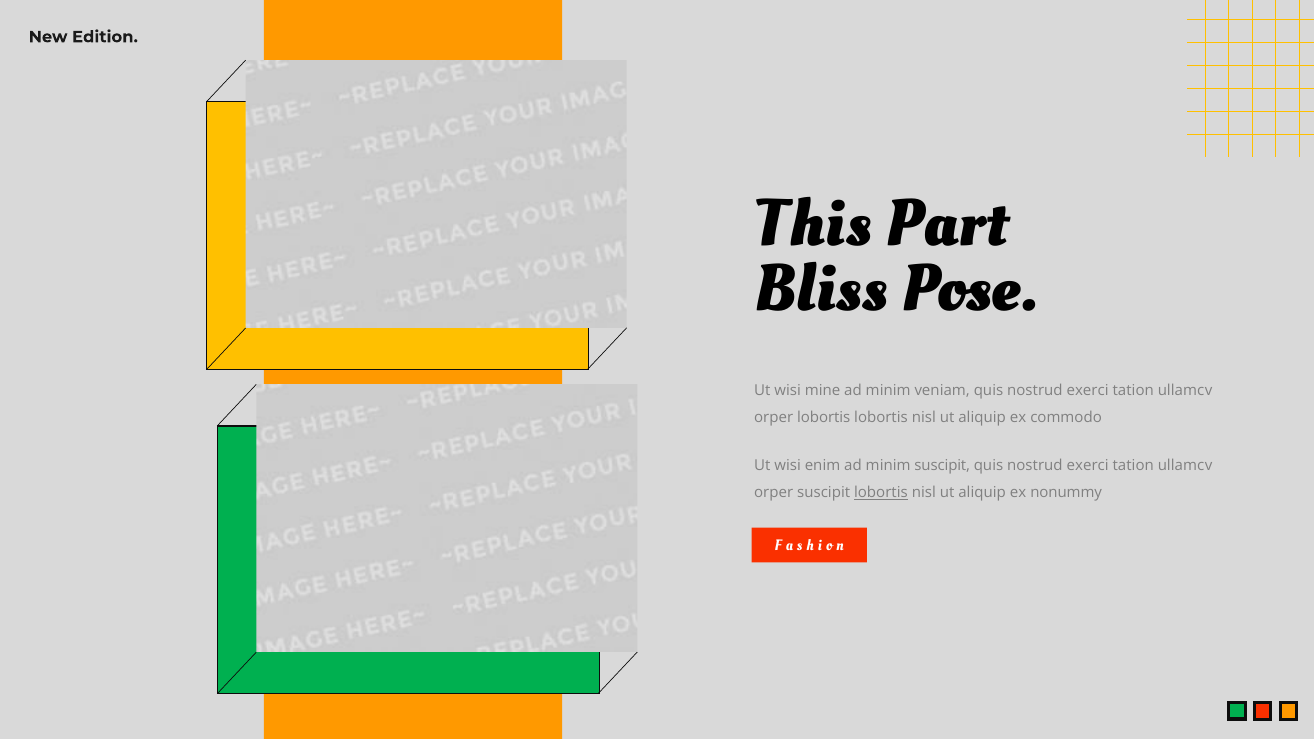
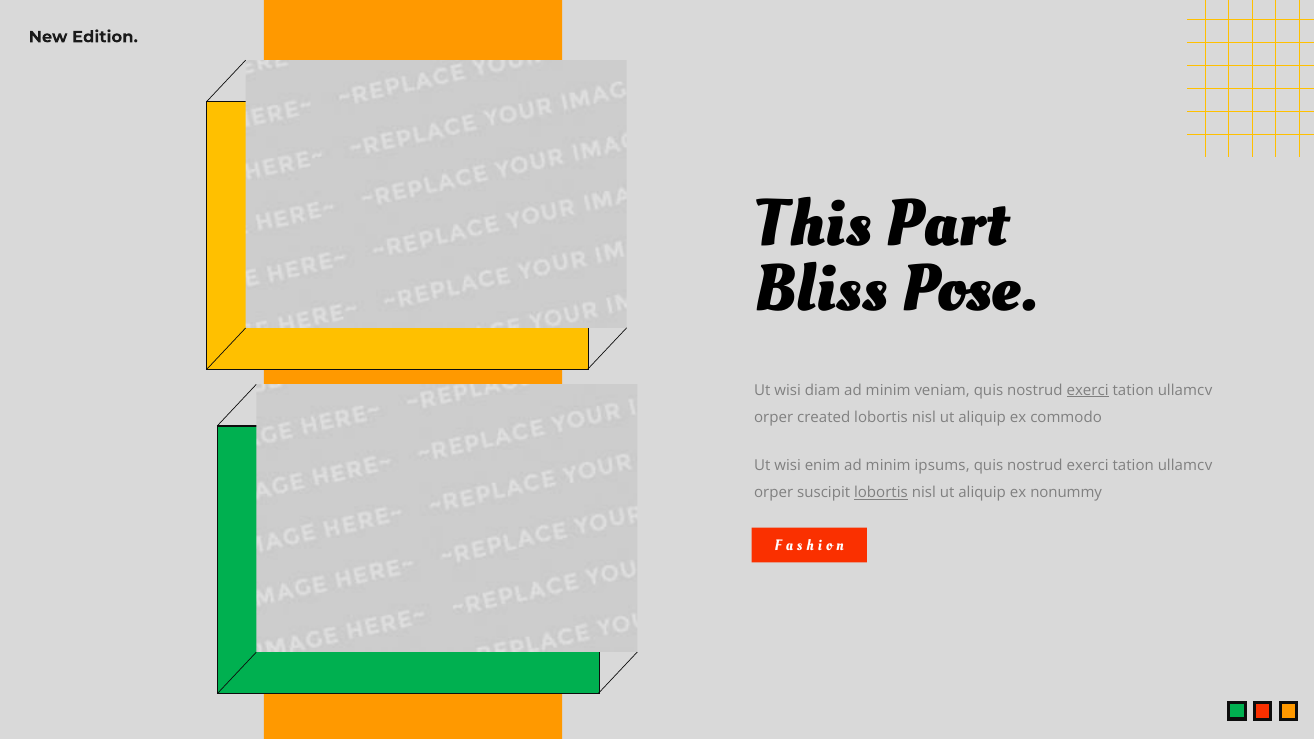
mine: mine -> diam (823, 390)
exerci underline: none -> present (1088, 390)
orper lobortis: lobortis -> created (824, 418)
minim suscipit: suscipit -> ipsums (942, 466)
